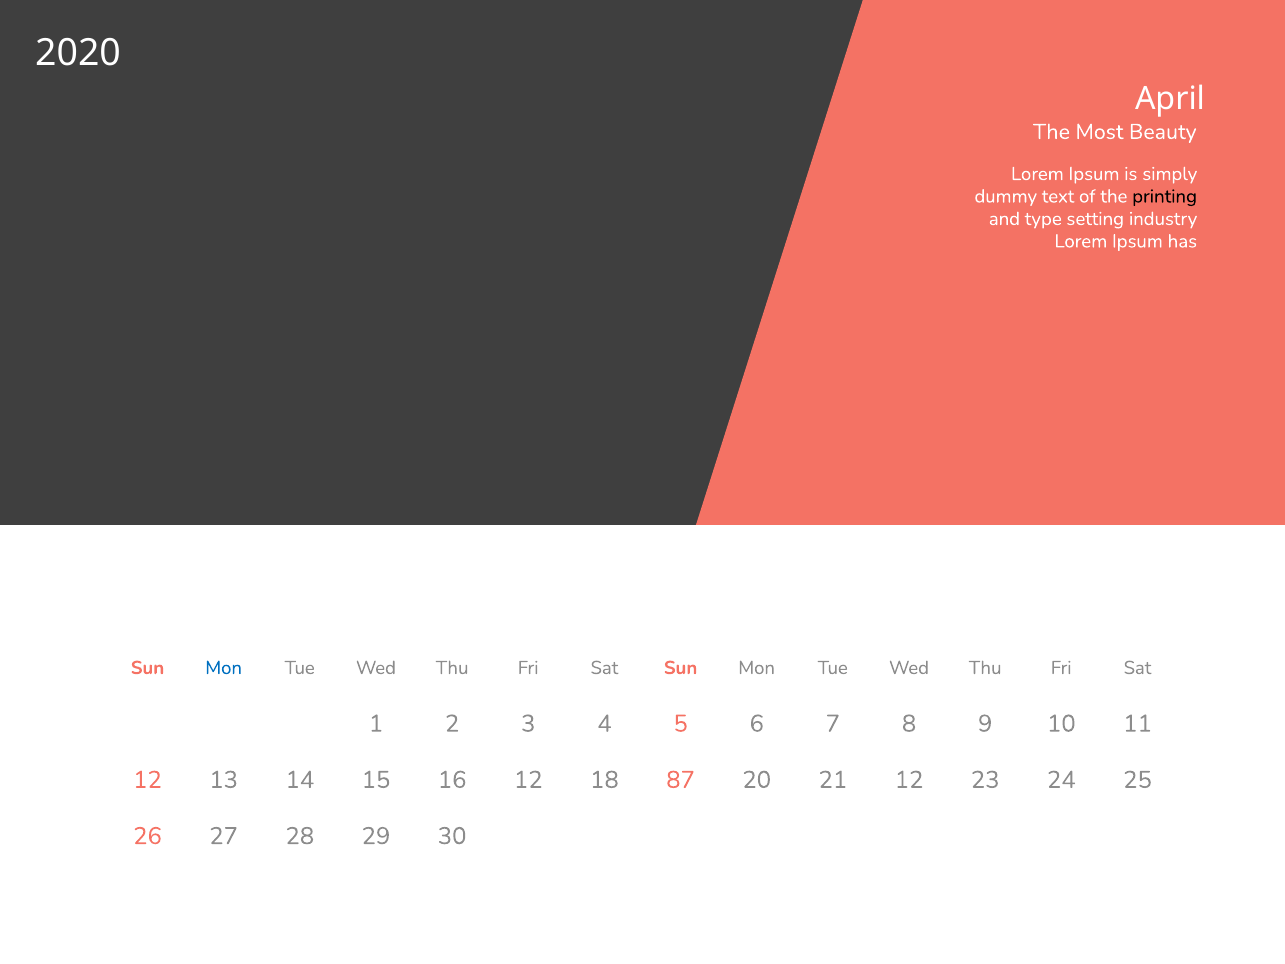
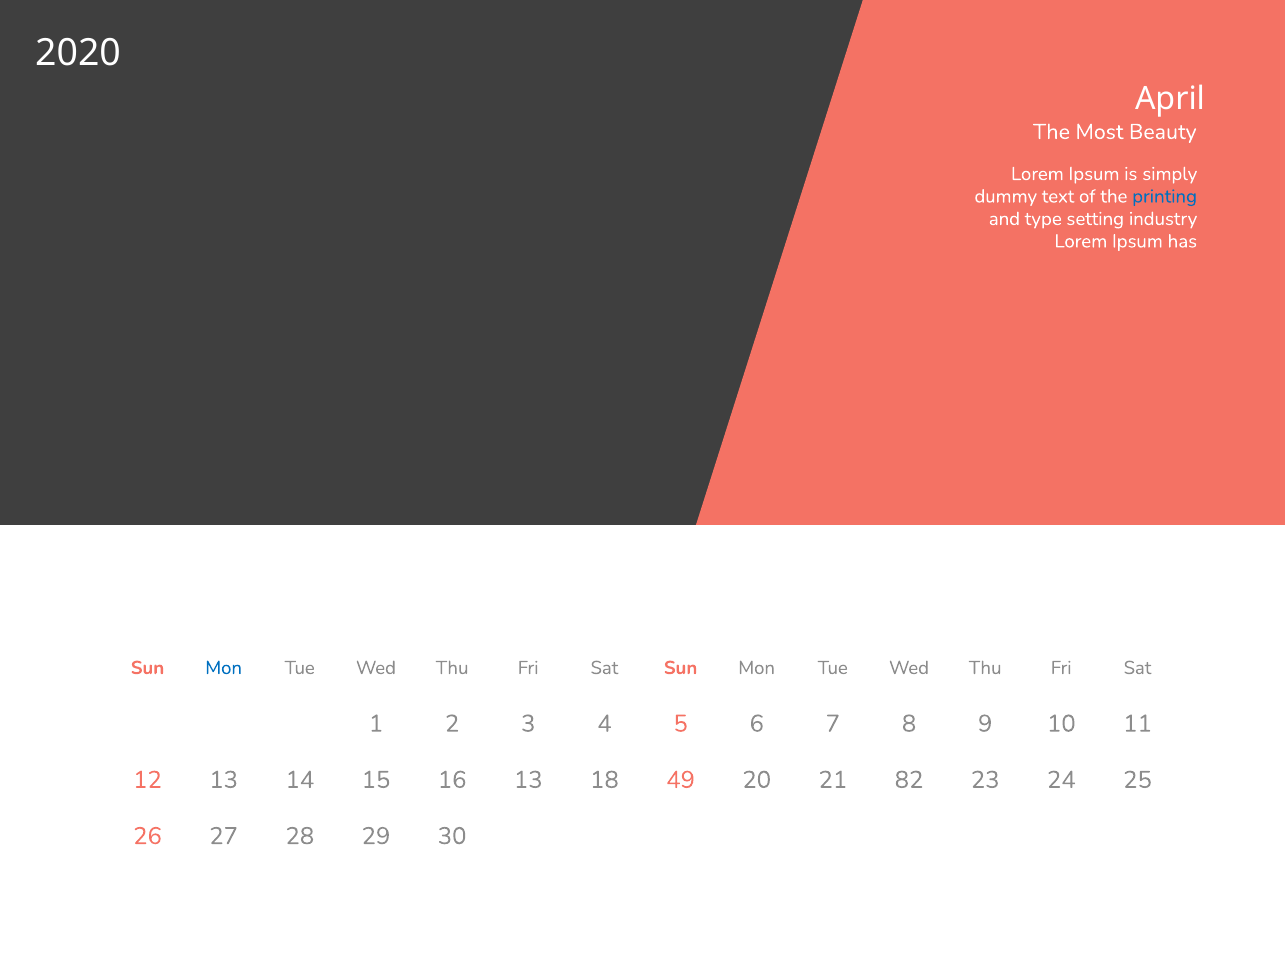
printing colour: black -> blue (1165, 196)
16 12: 12 -> 13 (528, 780)
87: 87 -> 49 (681, 780)
21 12: 12 -> 82 (909, 780)
